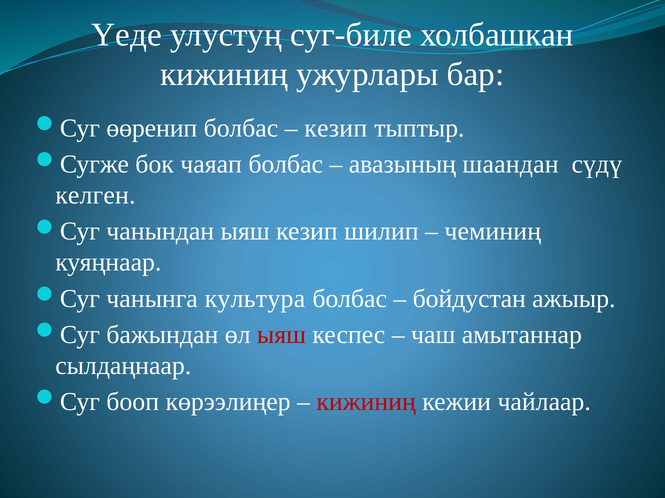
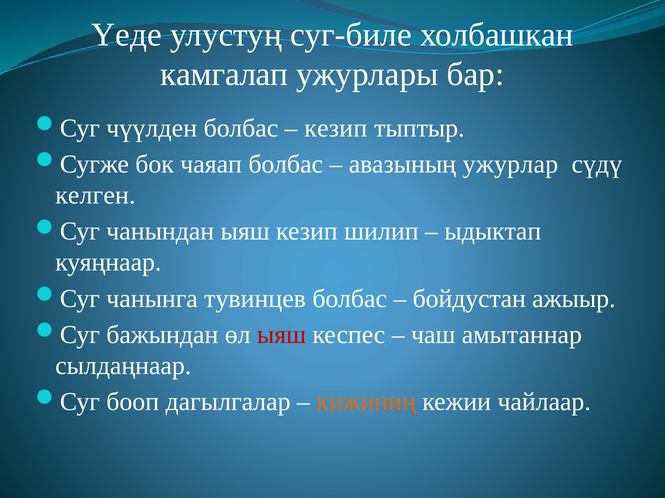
кижиниң: кижиниң -> камгалап (224, 75)
өөренип: өөренип -> чүүлден (152, 129)
шаандан: шаандан -> ужурлар (510, 165)
чеминиң: чеминиң -> ыдыктап (493, 232)
культура: культура -> тувинцев (255, 299)
көрээлиңер: көрээлиңер -> дагылгалар (228, 402)
кижиниң colour: red -> orange (366, 402)
